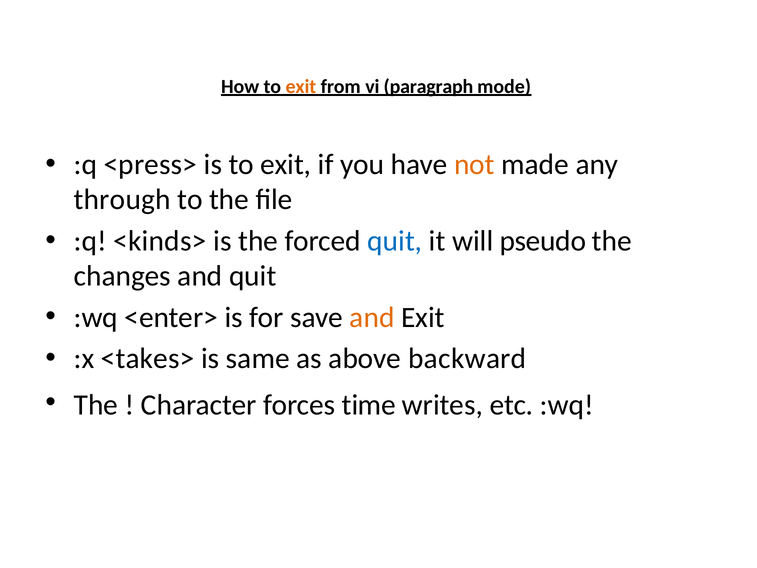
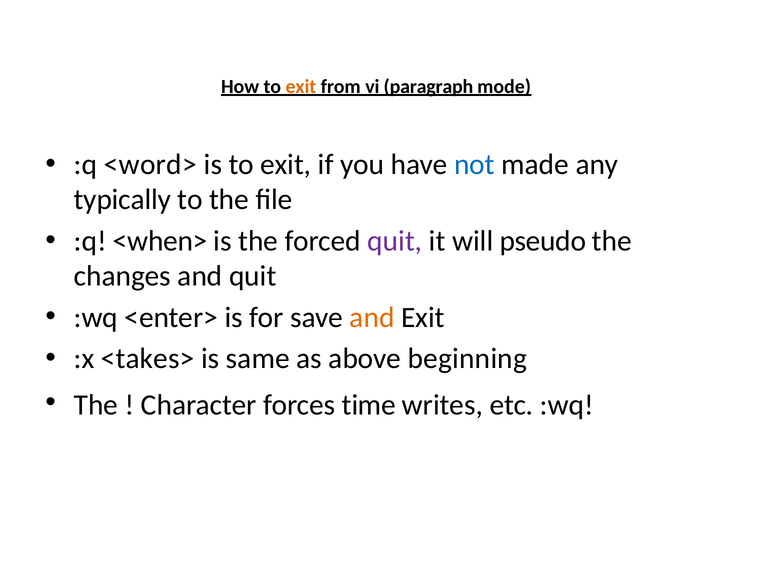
<press>: <press> -> <word> (150, 164)
not colour: orange -> blue (474, 164)
through: through -> typically (122, 200)
<kinds>: <kinds> -> <when> (160, 241)
quit colour: blue -> purple (395, 241)
backward: backward -> beginning (467, 358)
